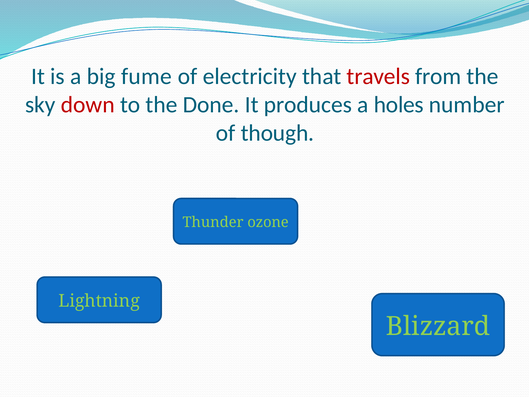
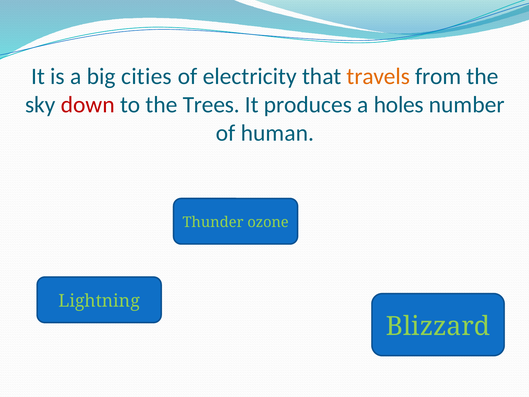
fume: fume -> cities (147, 76)
travels colour: red -> orange (378, 76)
Done: Done -> Trees (211, 105)
though: though -> human (277, 133)
